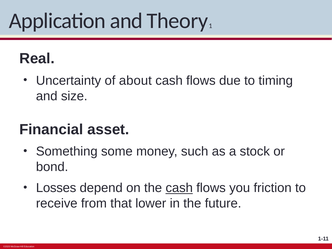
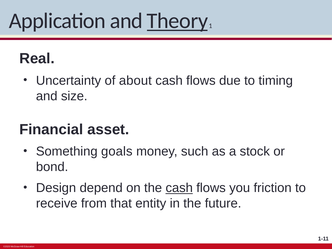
Theory underline: none -> present (177, 21)
some: some -> goals (117, 151)
Losses: Losses -> Design (56, 188)
lower: lower -> entity (151, 203)
